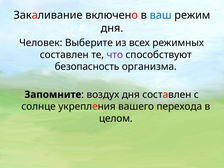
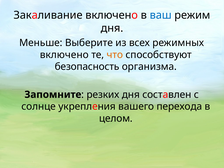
Человек: Человек -> Меньше (41, 43)
составлен: составлен -> включено (64, 55)
что colour: purple -> orange (115, 55)
воздух: воздух -> резких (103, 95)
